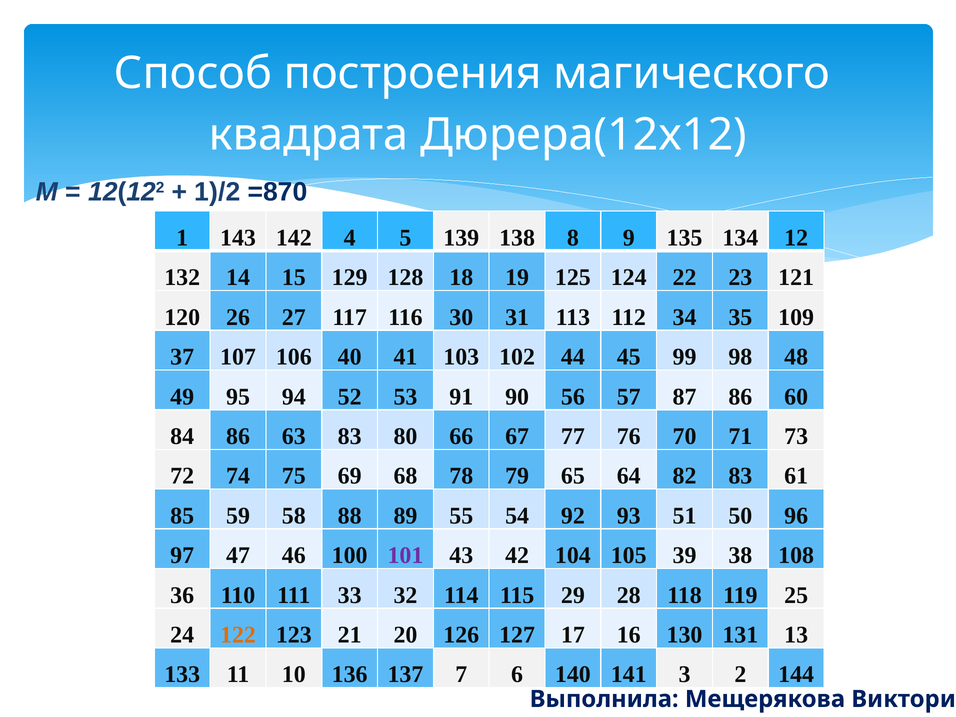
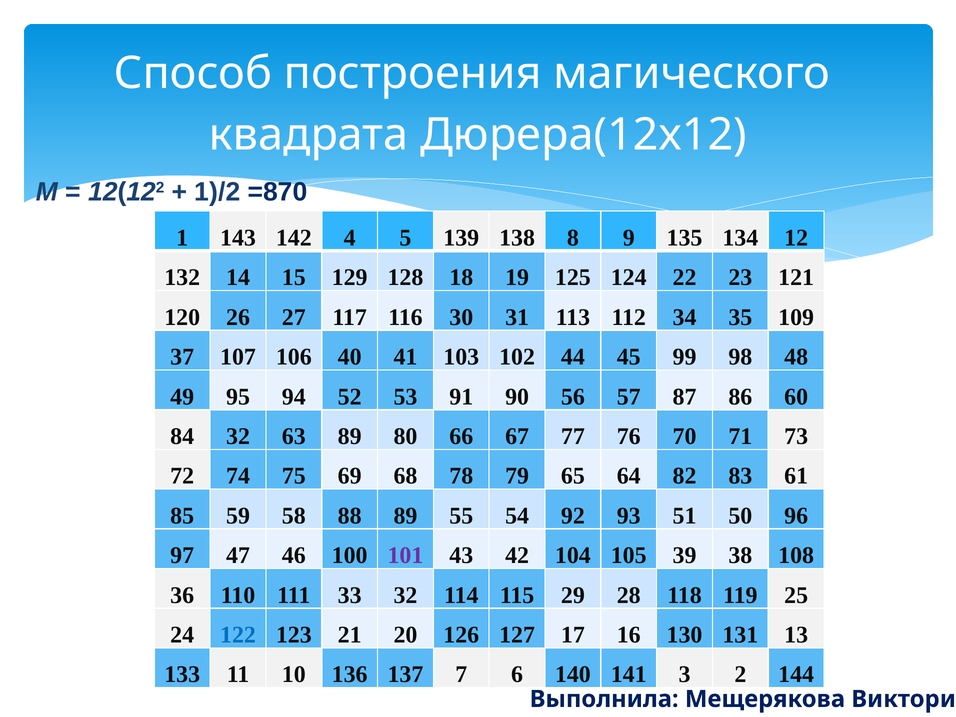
84 86: 86 -> 32 (238, 436)
63 83: 83 -> 89 (350, 436)
122 colour: orange -> blue (238, 635)
